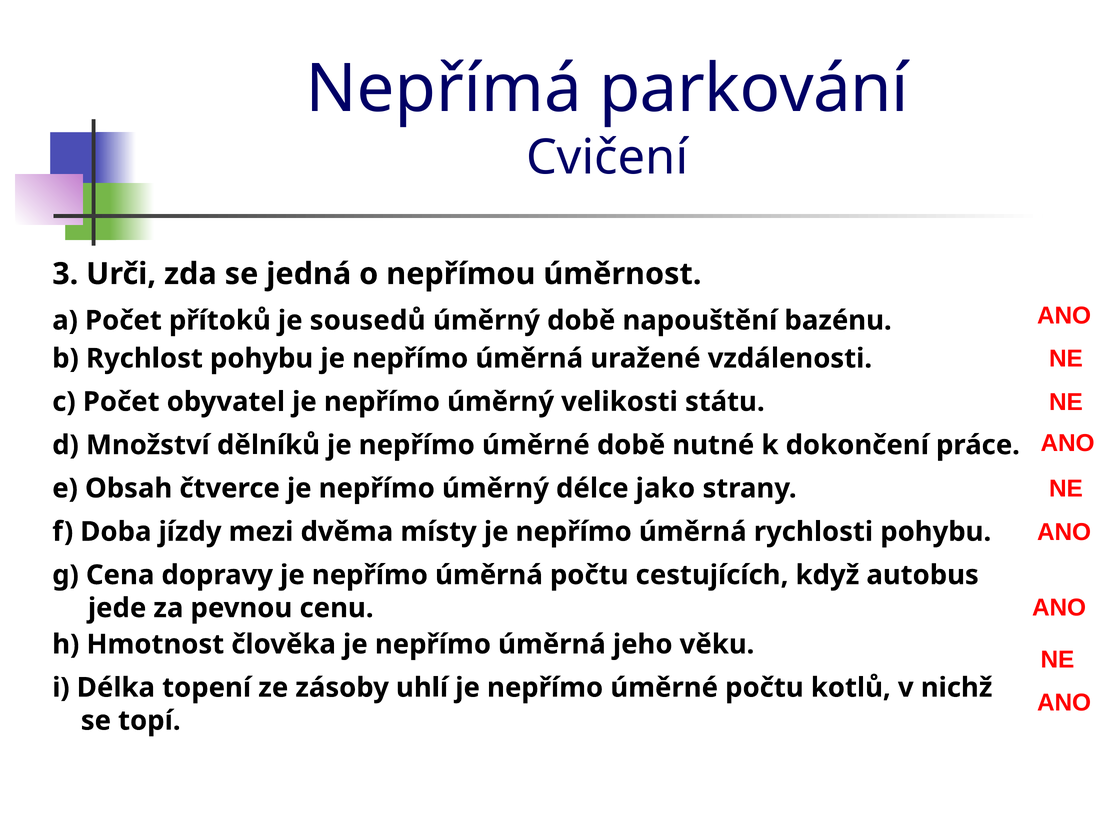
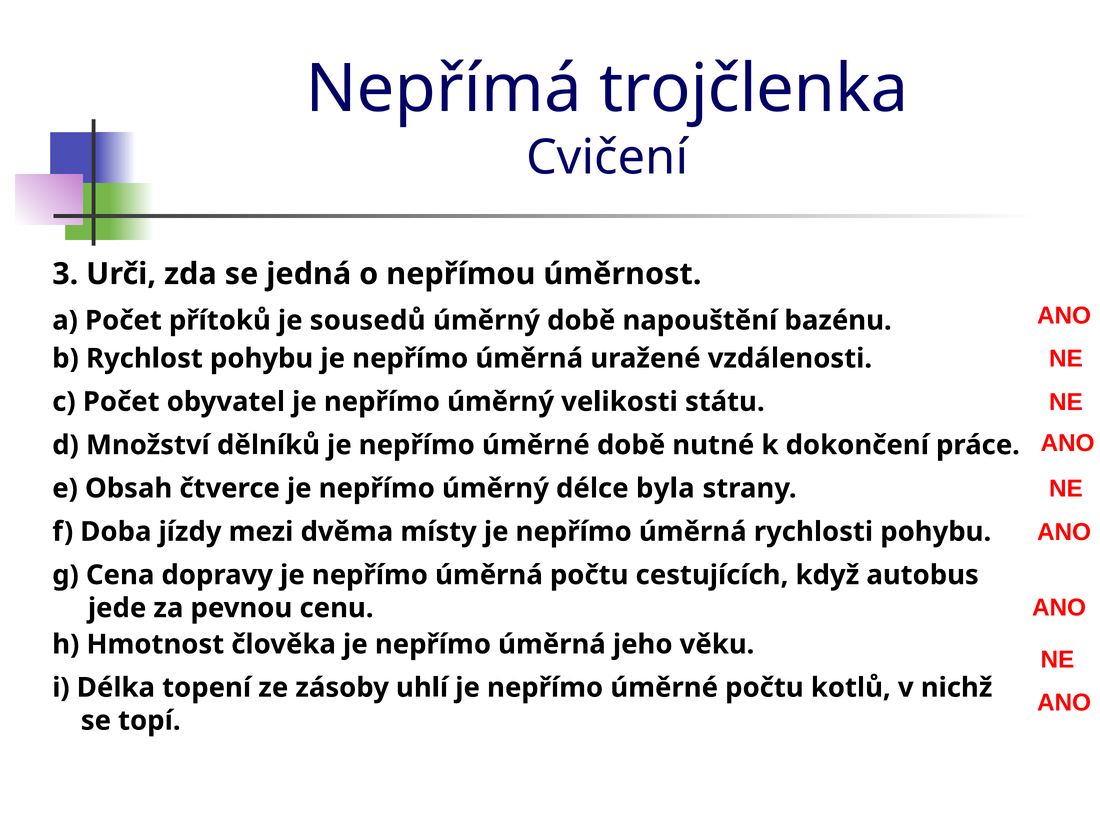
parkování: parkování -> trojčlenka (754, 89)
jako: jako -> byla (665, 488)
